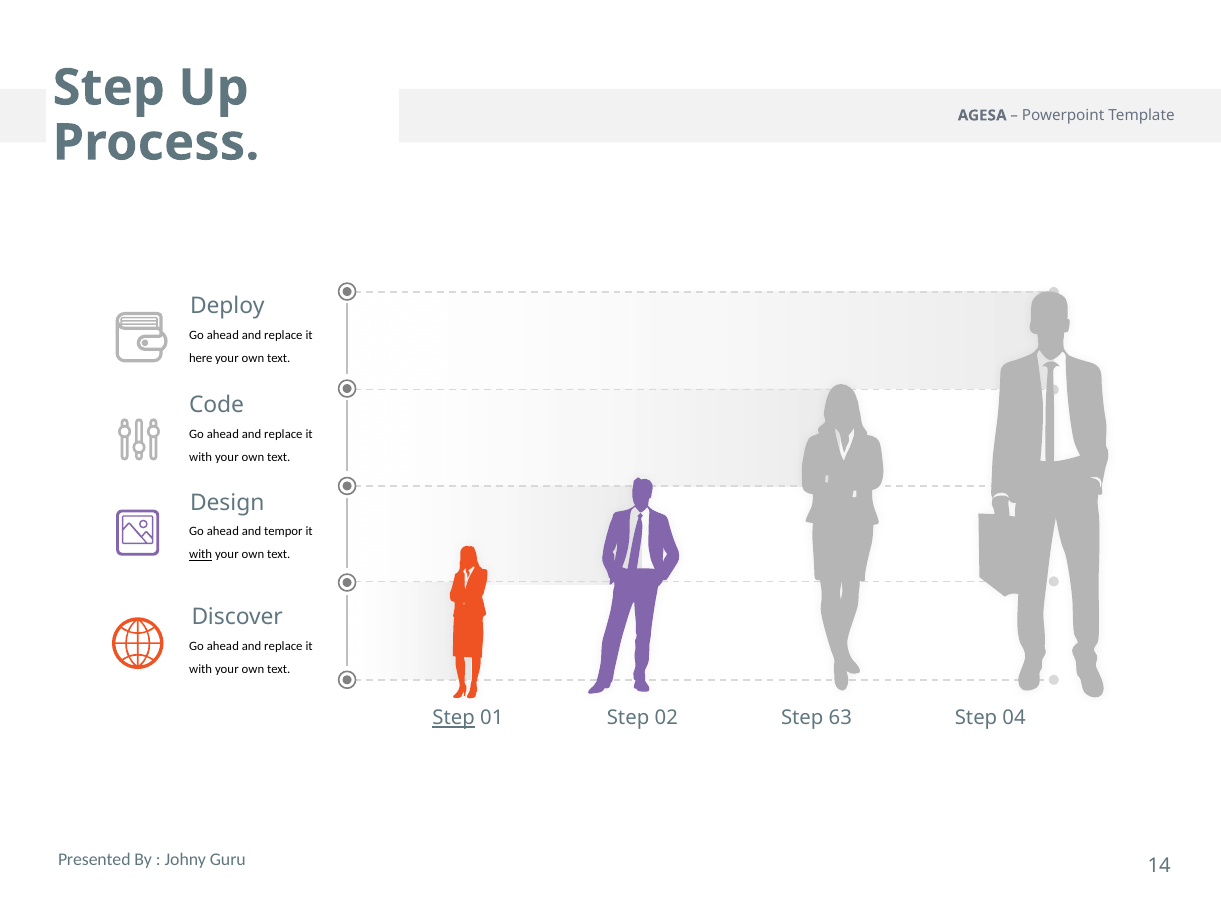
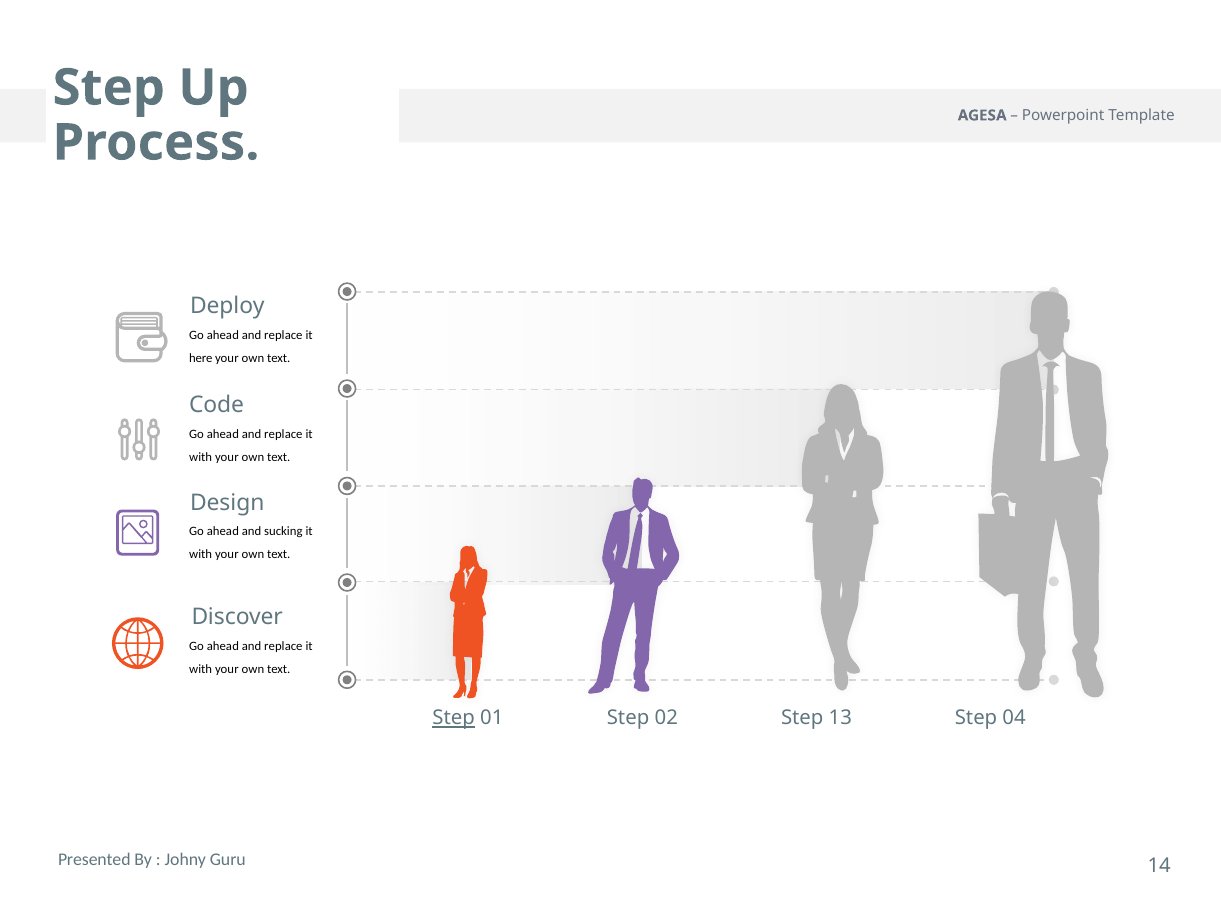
tempor: tempor -> sucking (283, 532)
with underline: present -> none (201, 554)
63: 63 -> 13 (840, 718)
